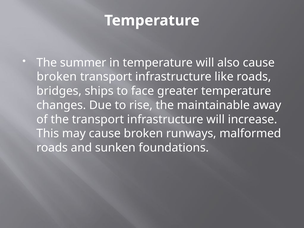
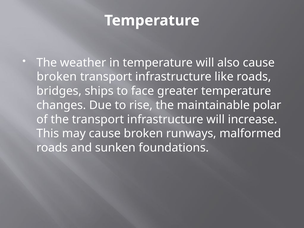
summer: summer -> weather (83, 63)
away: away -> polar (267, 105)
